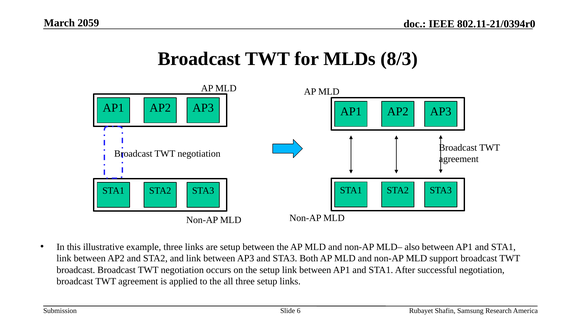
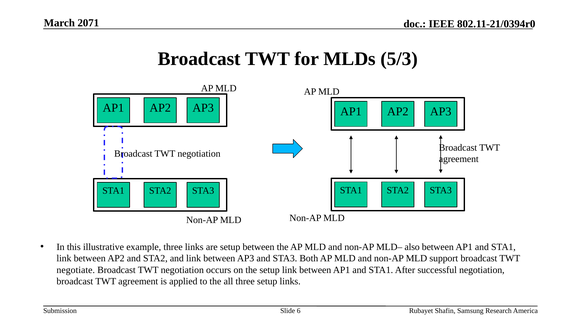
2059: 2059 -> 2071 (88, 23)
8/3: 8/3 -> 5/3 (399, 59)
broadcast: broadcast -> negotiate (76, 270)
